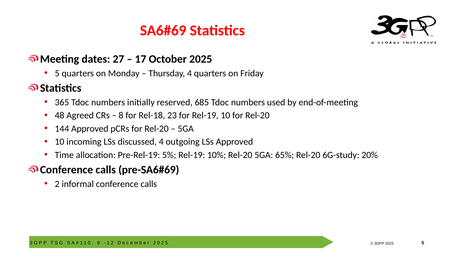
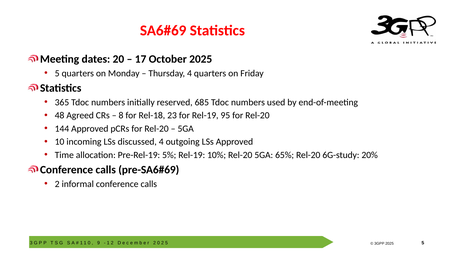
27: 27 -> 20 (118, 59)
Rel-19 10: 10 -> 95 (225, 115)
